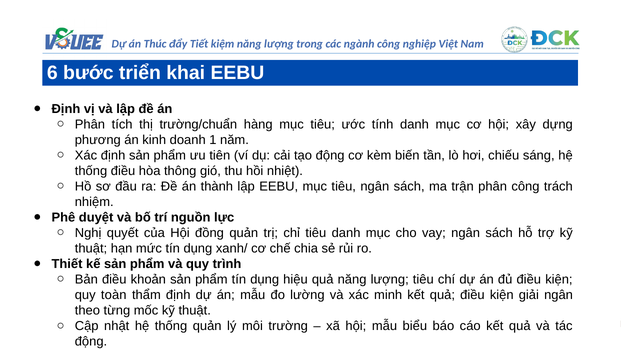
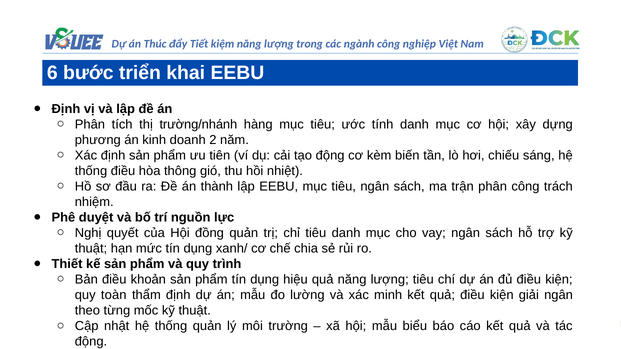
trường/chuẩn: trường/chuẩn -> trường/nhánh (198, 124)
1: 1 -> 2 (213, 140)
